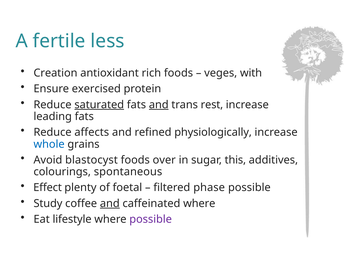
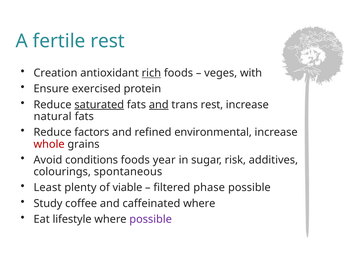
fertile less: less -> rest (108, 41)
rich underline: none -> present (151, 73)
leading: leading -> natural (53, 117)
affects: affects -> factors (92, 132)
physiologically: physiologically -> environmental (213, 132)
whole colour: blue -> red (49, 144)
blastocyst: blastocyst -> conditions (92, 160)
over: over -> year (164, 160)
this: this -> risk (235, 160)
Effect: Effect -> Least (47, 188)
foetal: foetal -> viable (127, 188)
and underline: present -> none (110, 203)
